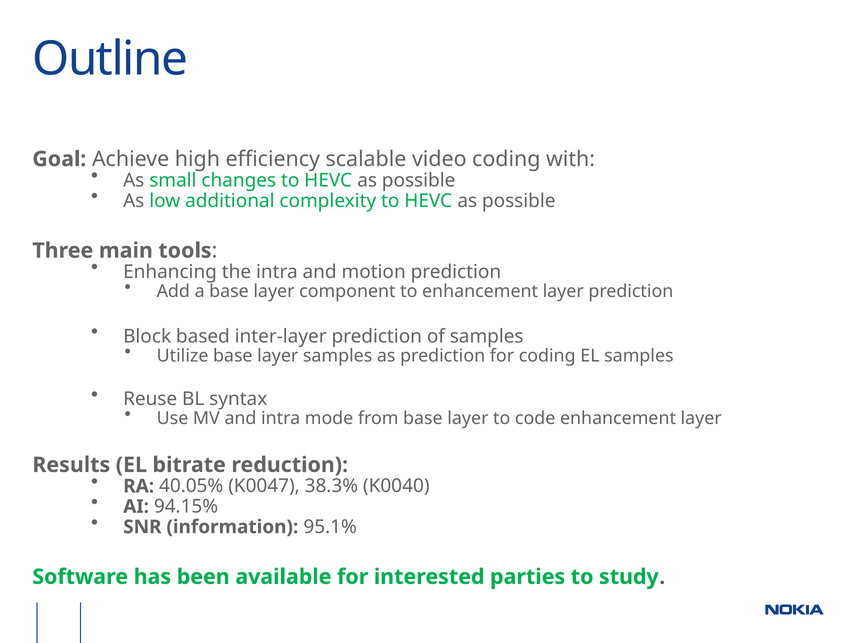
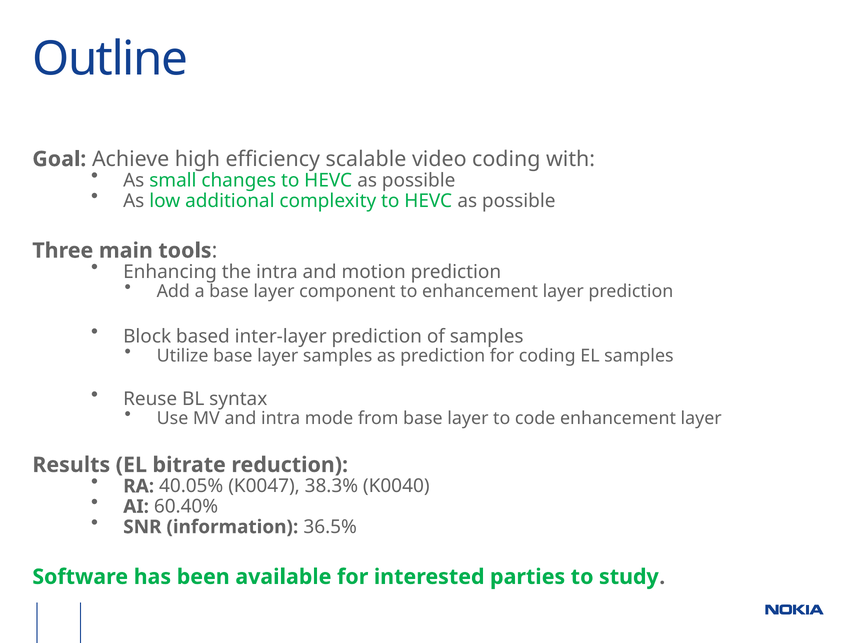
94.15%: 94.15% -> 60.40% (186, 506)
95.1%: 95.1% -> 36.5% (330, 527)
